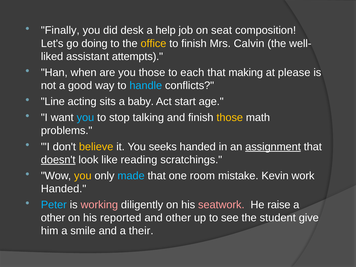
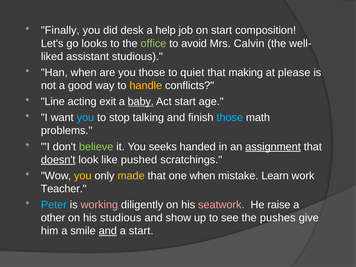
on seat: seat -> start (222, 30)
doing: doing -> looks (94, 43)
office colour: yellow -> light green (153, 43)
to finish: finish -> avoid (194, 43)
assistant attempts: attempts -> studious (137, 56)
each: each -> quiet (192, 73)
handle colour: light blue -> yellow (146, 86)
sits: sits -> exit (108, 102)
baby underline: none -> present (141, 102)
those colour: yellow -> light blue (230, 118)
believe colour: yellow -> light green (96, 147)
reading: reading -> pushed (139, 160)
made colour: light blue -> yellow (131, 176)
one room: room -> when (203, 176)
Kevin: Kevin -> Learn (275, 176)
Handed: Handed -> Teacher (64, 189)
his reported: reported -> studious (121, 218)
and other: other -> show (178, 218)
student: student -> pushes (278, 218)
and underline: none -> present (108, 231)
a their: their -> start (141, 231)
